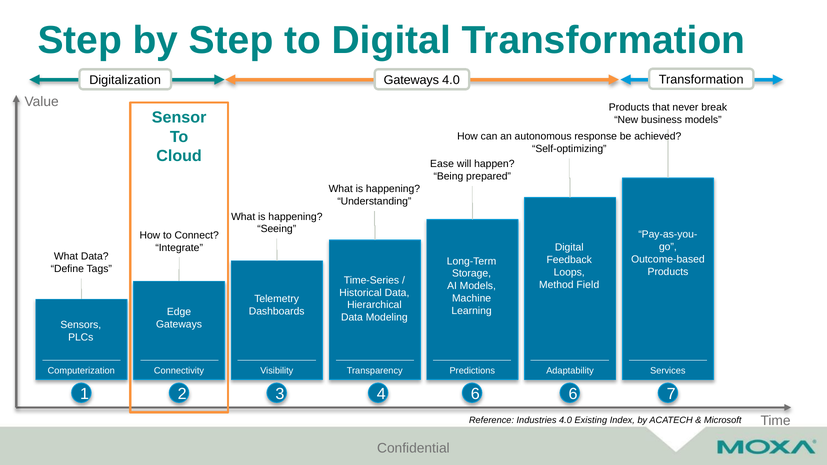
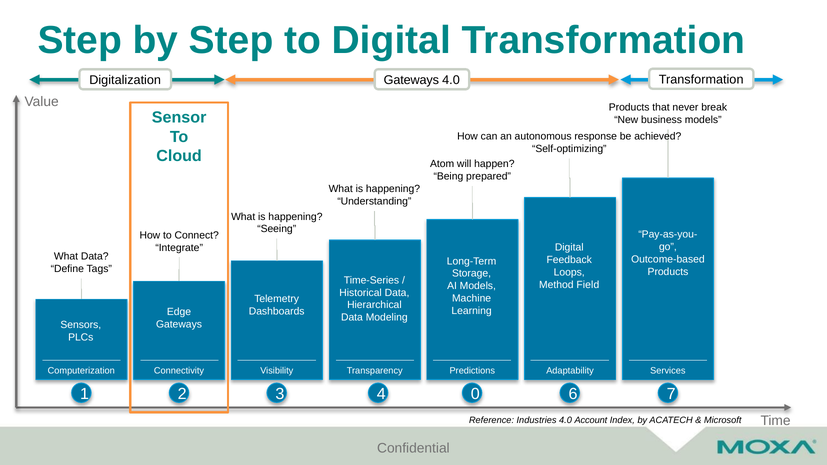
Ease: Ease -> Atom (442, 164)
4 6: 6 -> 0 (475, 394)
Existing: Existing -> Account (591, 420)
